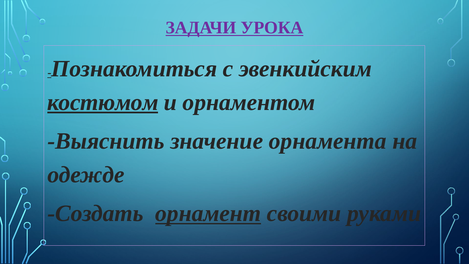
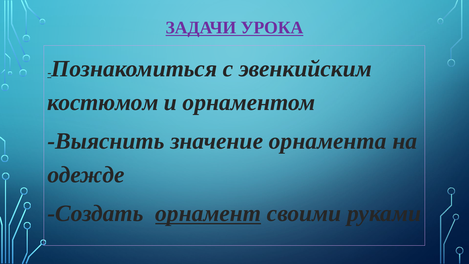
костюмом underline: present -> none (103, 102)
